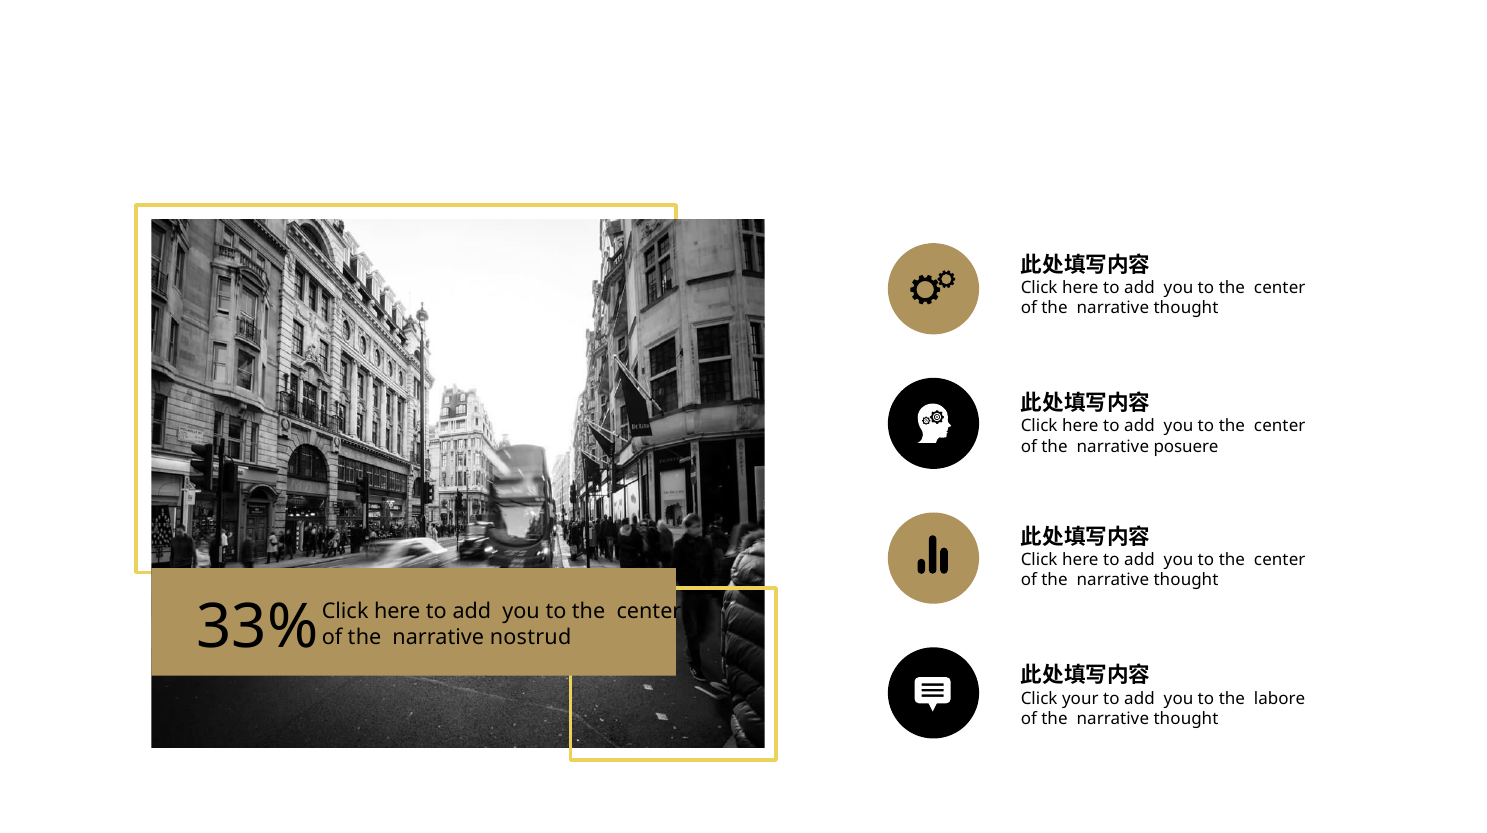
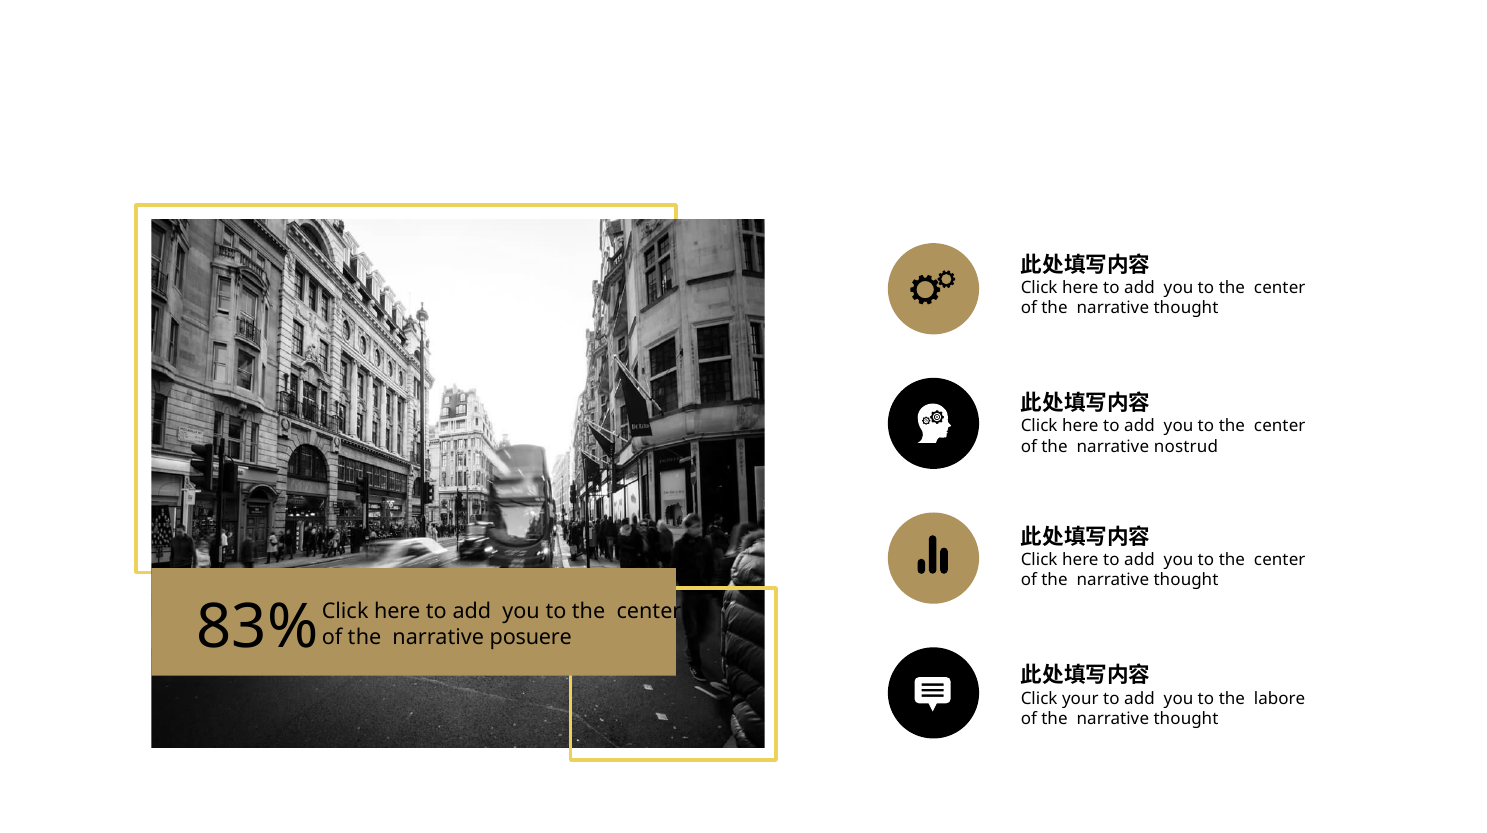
posuere: posuere -> nostrud (1186, 446)
33%: 33% -> 83% (257, 627)
nostrud: nostrud -> posuere (531, 638)
